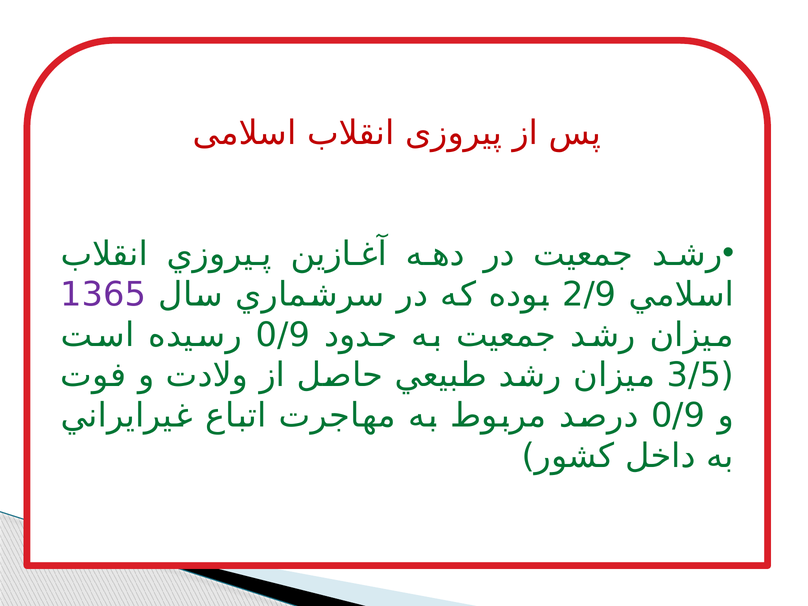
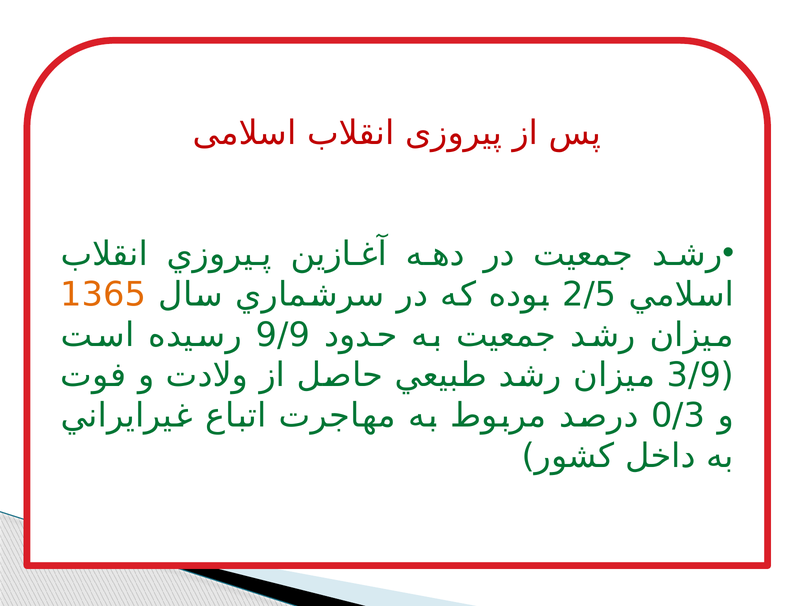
1365 colour: purple -> orange (103, 295)
2/9: 2/9 -> 2/5 (589, 295)
0/9: 0/9 -> 9/9 (283, 335)
3/5: 3/5 -> 3/9 (694, 375)
0/9: 0/9 -> 0/3 (678, 416)
